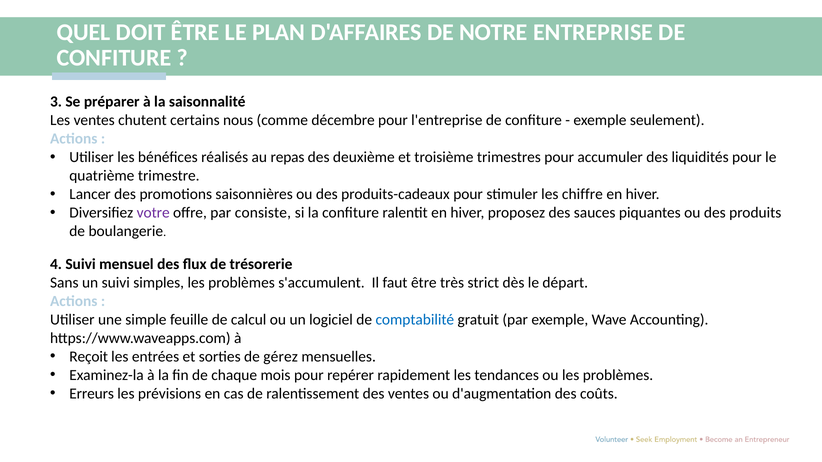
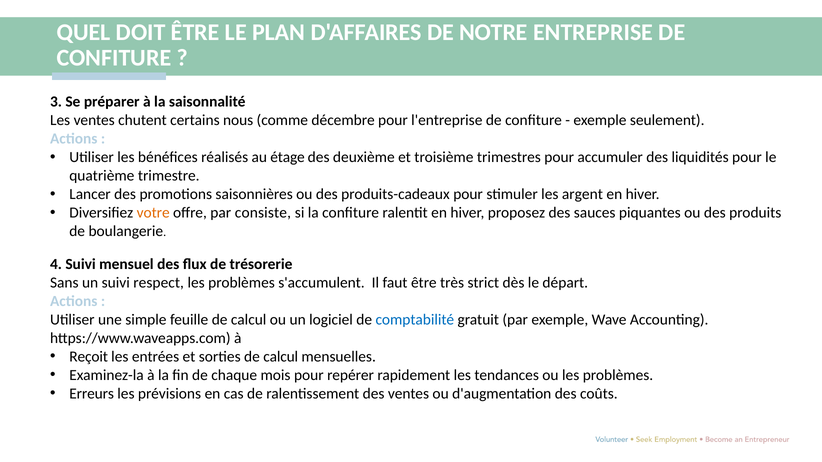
repas: repas -> étage (288, 157)
chiffre: chiffre -> argent (582, 194)
votre colour: purple -> orange (153, 213)
simples: simples -> respect (159, 283)
sorties de gérez: gérez -> calcul (281, 357)
